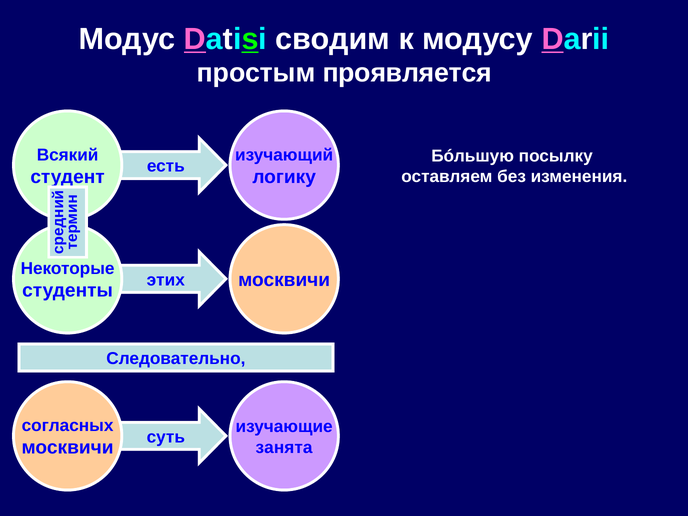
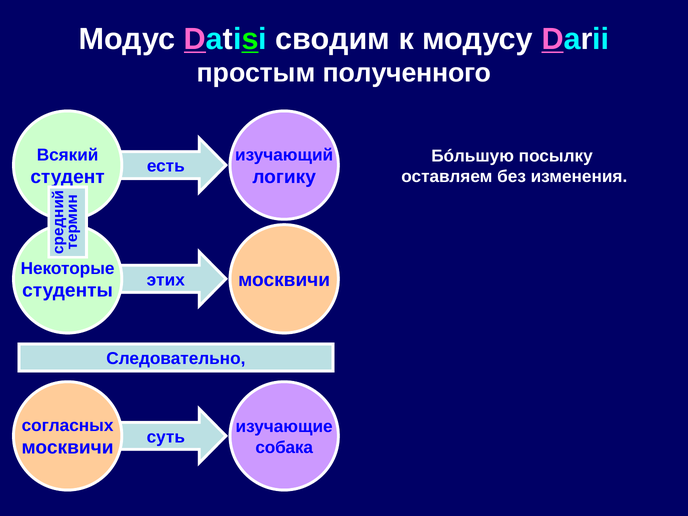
проявляется: проявляется -> полученного (407, 73)
занята: занята -> собака (284, 447)
